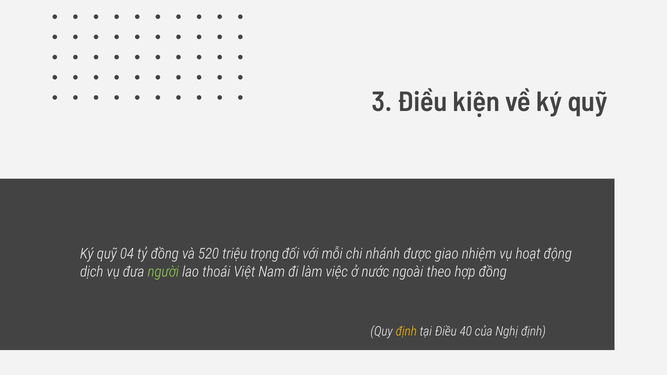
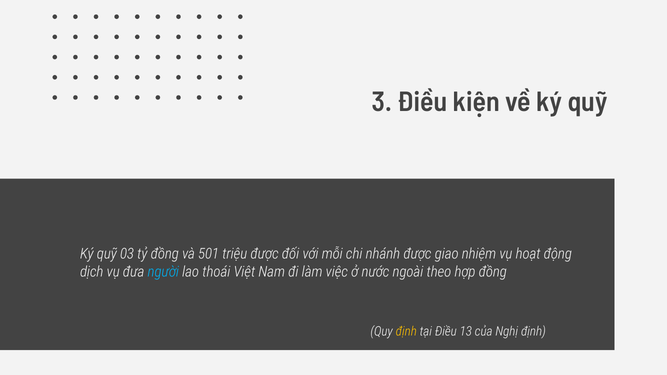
04: 04 -> 03 (127, 254)
520: 520 -> 501 (209, 254)
triệu trọng: trọng -> được (265, 254)
người colour: light green -> light blue (163, 272)
40: 40 -> 13 (466, 331)
